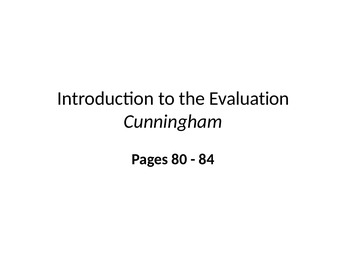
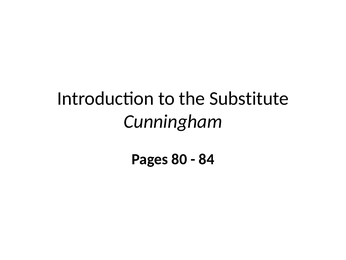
Evaluation: Evaluation -> Substitute (249, 98)
